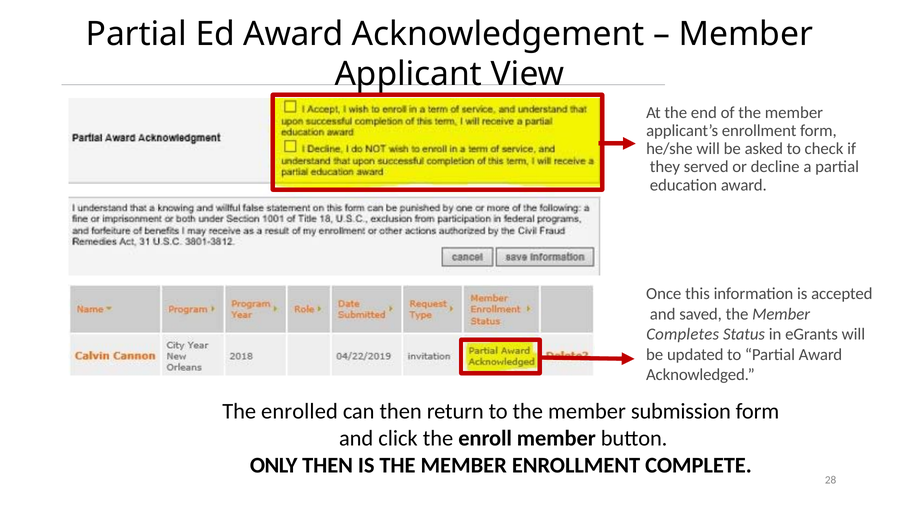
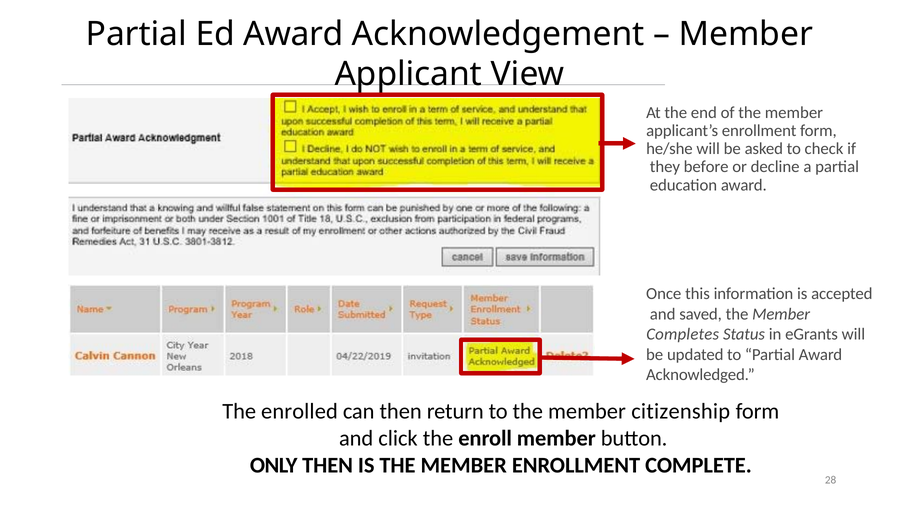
served: served -> before (706, 167)
submission: submission -> citizenship (681, 411)
